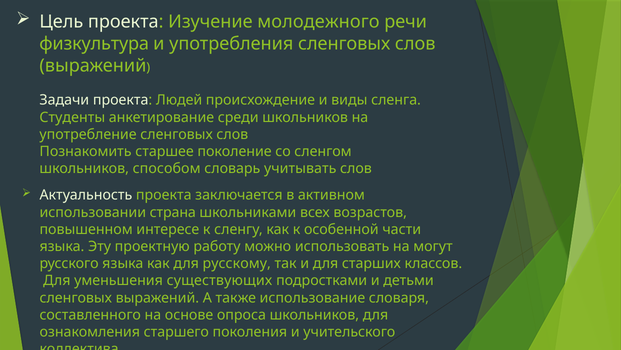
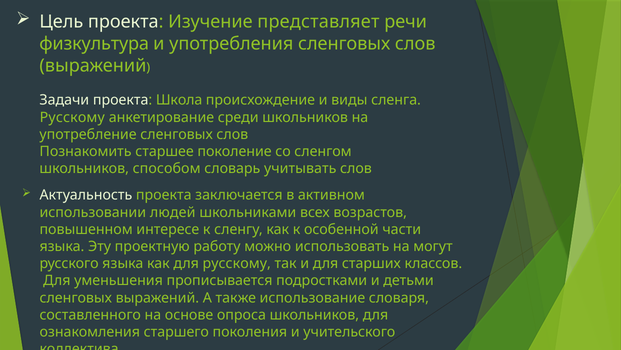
молодежного: молодежного -> представляет (318, 22)
Людей: Людей -> Школа (179, 100)
Студенты: Студенты -> Русскому (72, 117)
страна: страна -> людей (173, 212)
существующих: существующих -> прописывается (220, 280)
